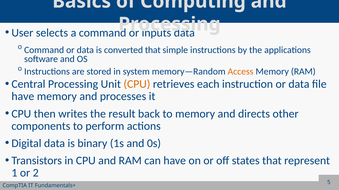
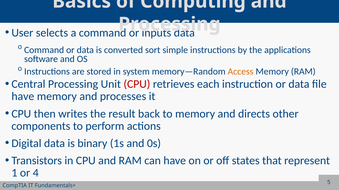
converted that: that -> sort (153, 50)
CPU colour: orange -> red (137, 84)
2: 2 -> 4 (36, 174)
